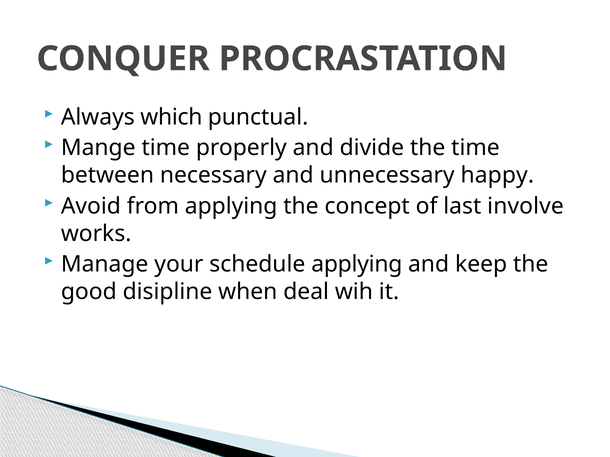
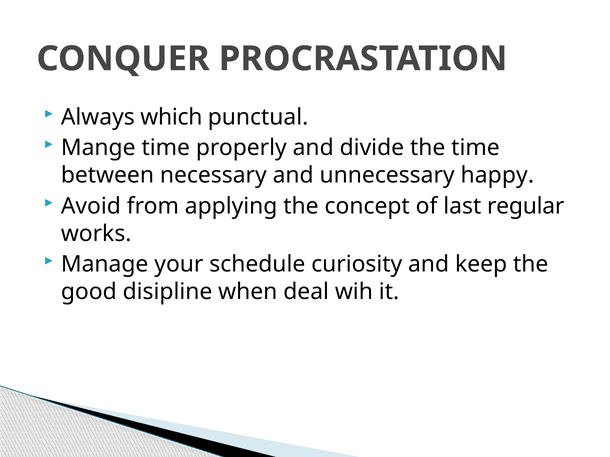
involve: involve -> regular (526, 206)
schedule applying: applying -> curiosity (357, 265)
